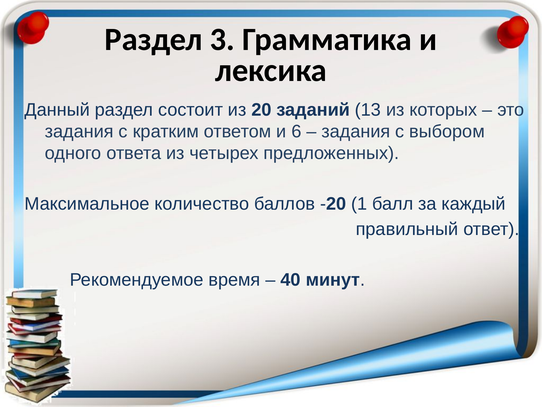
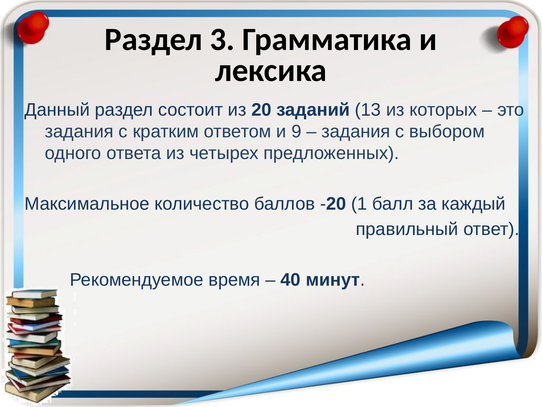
6: 6 -> 9 (296, 131)
